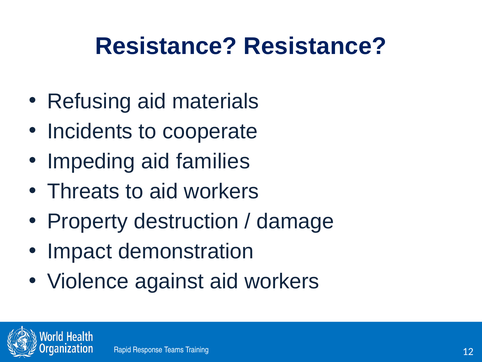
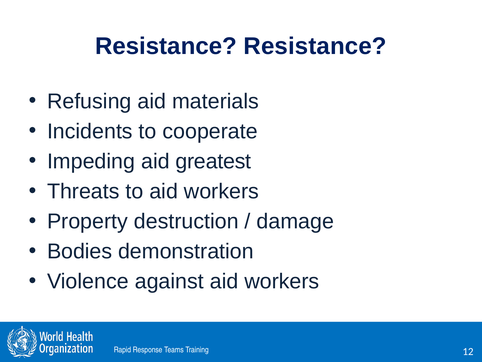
families: families -> greatest (213, 161)
Impact: Impact -> Bodies (80, 251)
